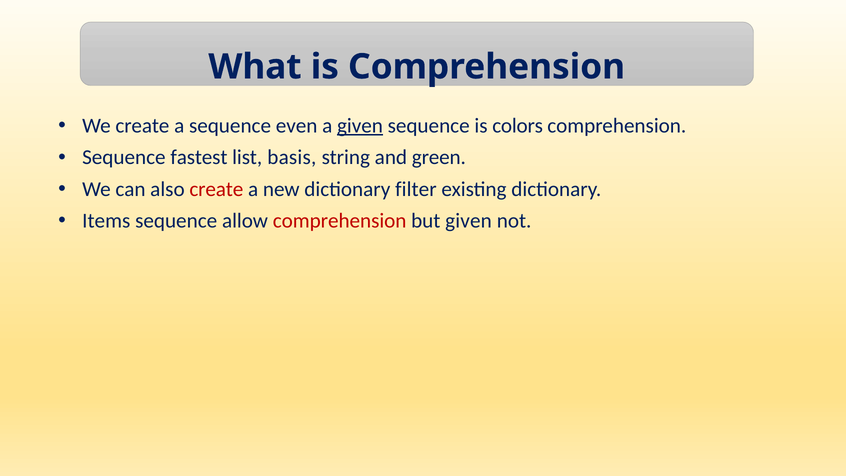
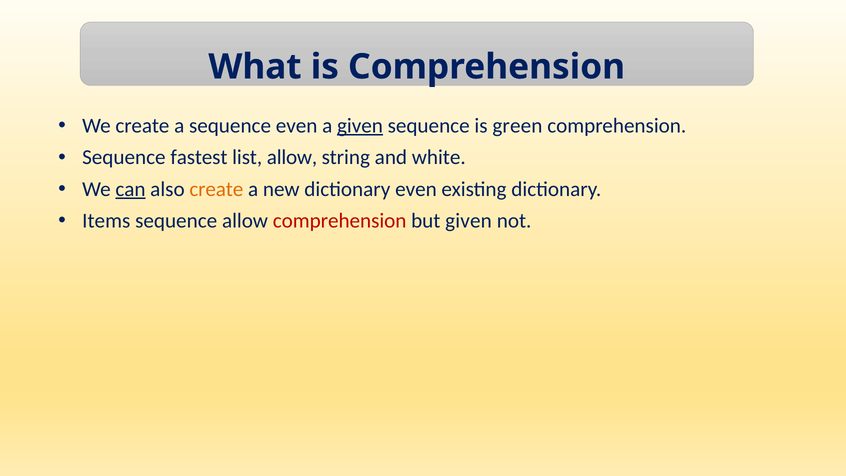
colors: colors -> green (517, 126)
list basis: basis -> allow (292, 157)
green: green -> white (439, 157)
can underline: none -> present (131, 189)
create colour: red -> orange (216, 189)
dictionary filter: filter -> even (416, 189)
